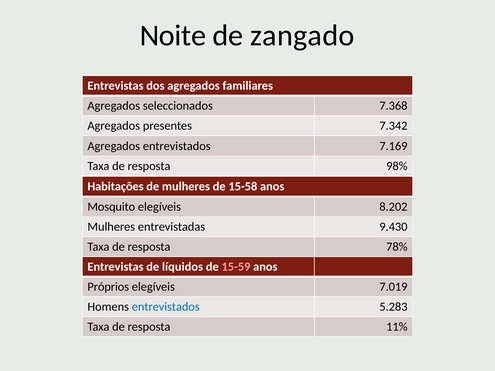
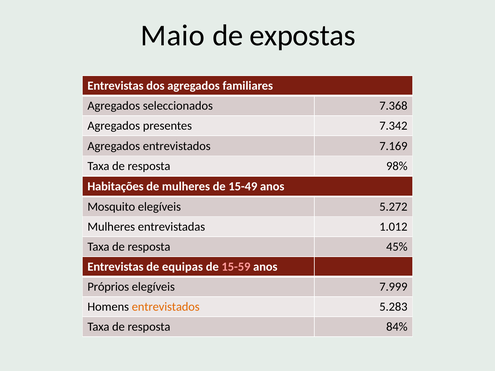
Noite: Noite -> Maio (173, 36)
zangado: zangado -> expostas (303, 36)
15-58: 15-58 -> 15-49 (243, 187)
8.202: 8.202 -> 5.272 (393, 207)
9.430: 9.430 -> 1.012 (393, 227)
78%: 78% -> 45% (397, 247)
líquidos: líquidos -> equipas (182, 267)
7.019: 7.019 -> 7.999 (393, 287)
entrevistados colour: blue -> orange (166, 307)
11%: 11% -> 84% (397, 327)
